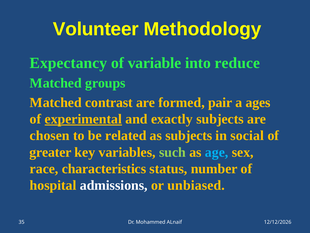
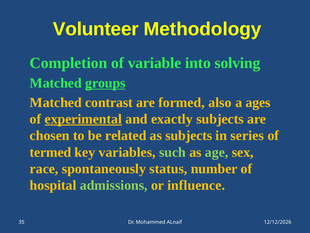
Expectancy: Expectancy -> Completion (68, 63)
reduce: reduce -> solving (237, 63)
groups underline: none -> present (105, 83)
pair: pair -> also (220, 102)
social: social -> series (247, 135)
greater: greater -> termed (50, 152)
age colour: light blue -> light green (217, 152)
characteristics: characteristics -> spontaneously (104, 168)
admissions colour: white -> light green (114, 185)
unbiased: unbiased -> influence (196, 185)
